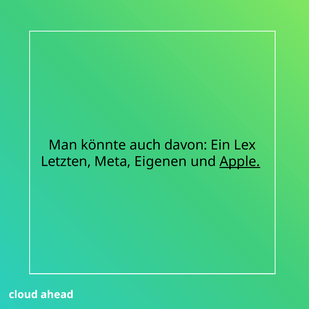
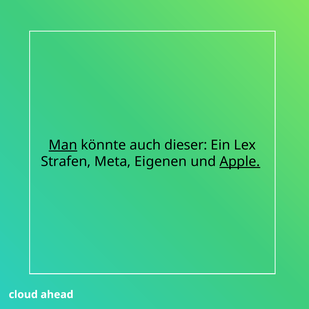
Man underline: none -> present (63, 145)
davon: davon -> dieser (186, 145)
Letzten: Letzten -> Strafen (66, 162)
